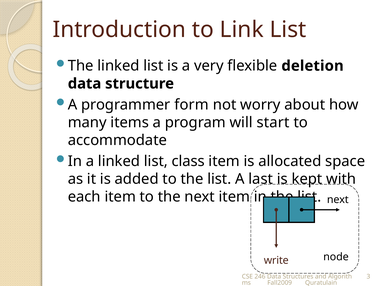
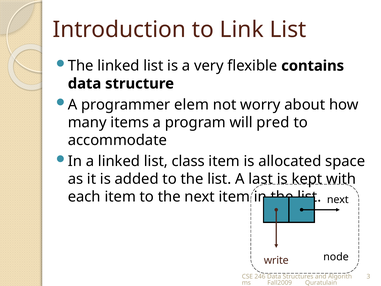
deletion: deletion -> contains (313, 66)
form: form -> elem (192, 105)
start: start -> pred (273, 122)
